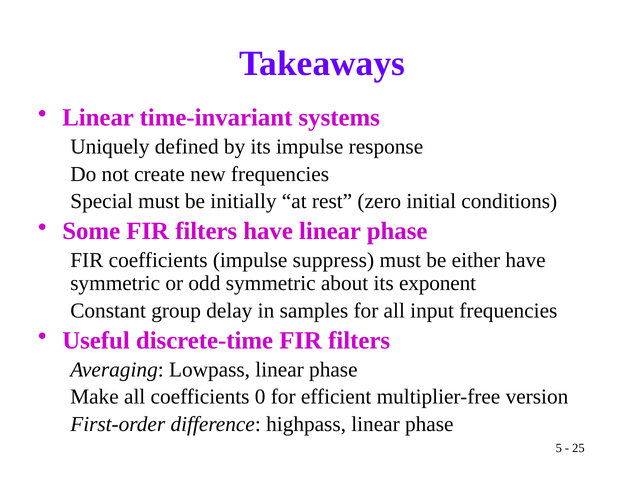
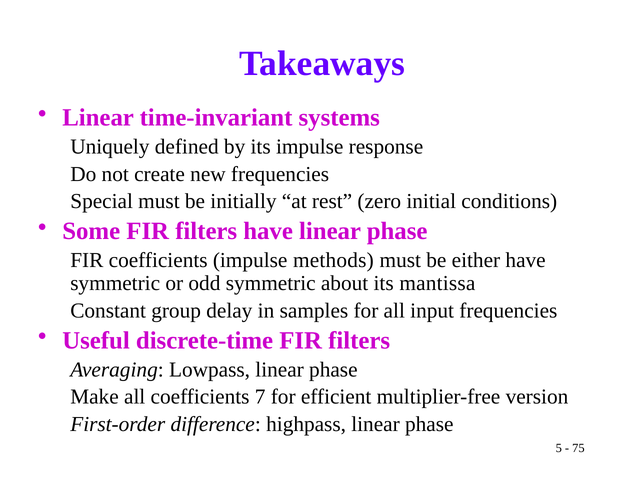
suppress: suppress -> methods (333, 260)
exponent: exponent -> mantissa (437, 283)
0: 0 -> 7 (260, 397)
25: 25 -> 75 (578, 448)
